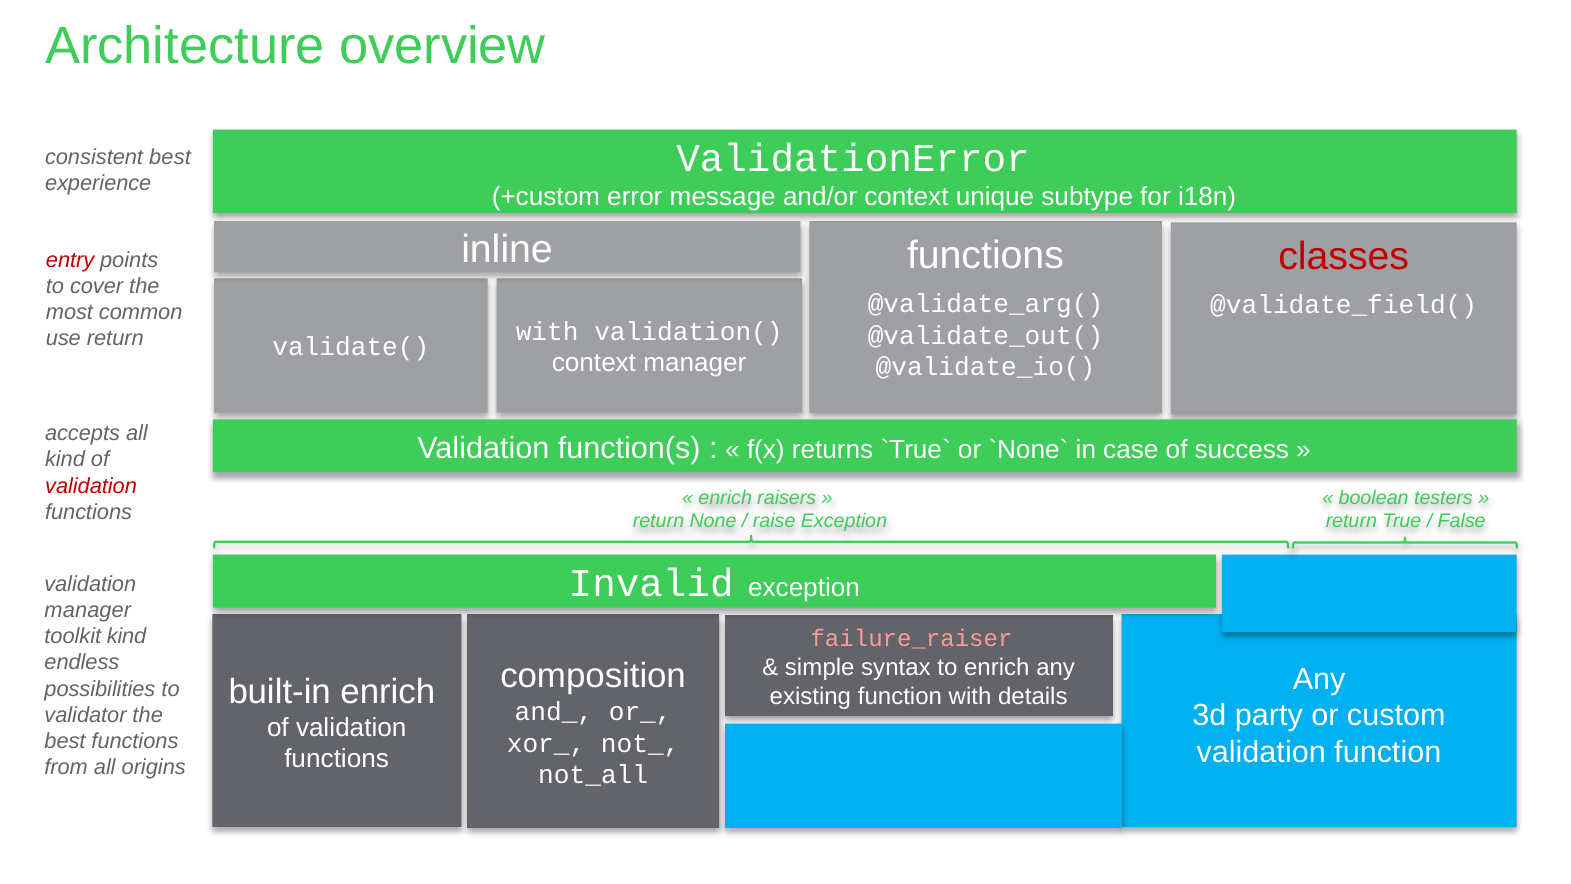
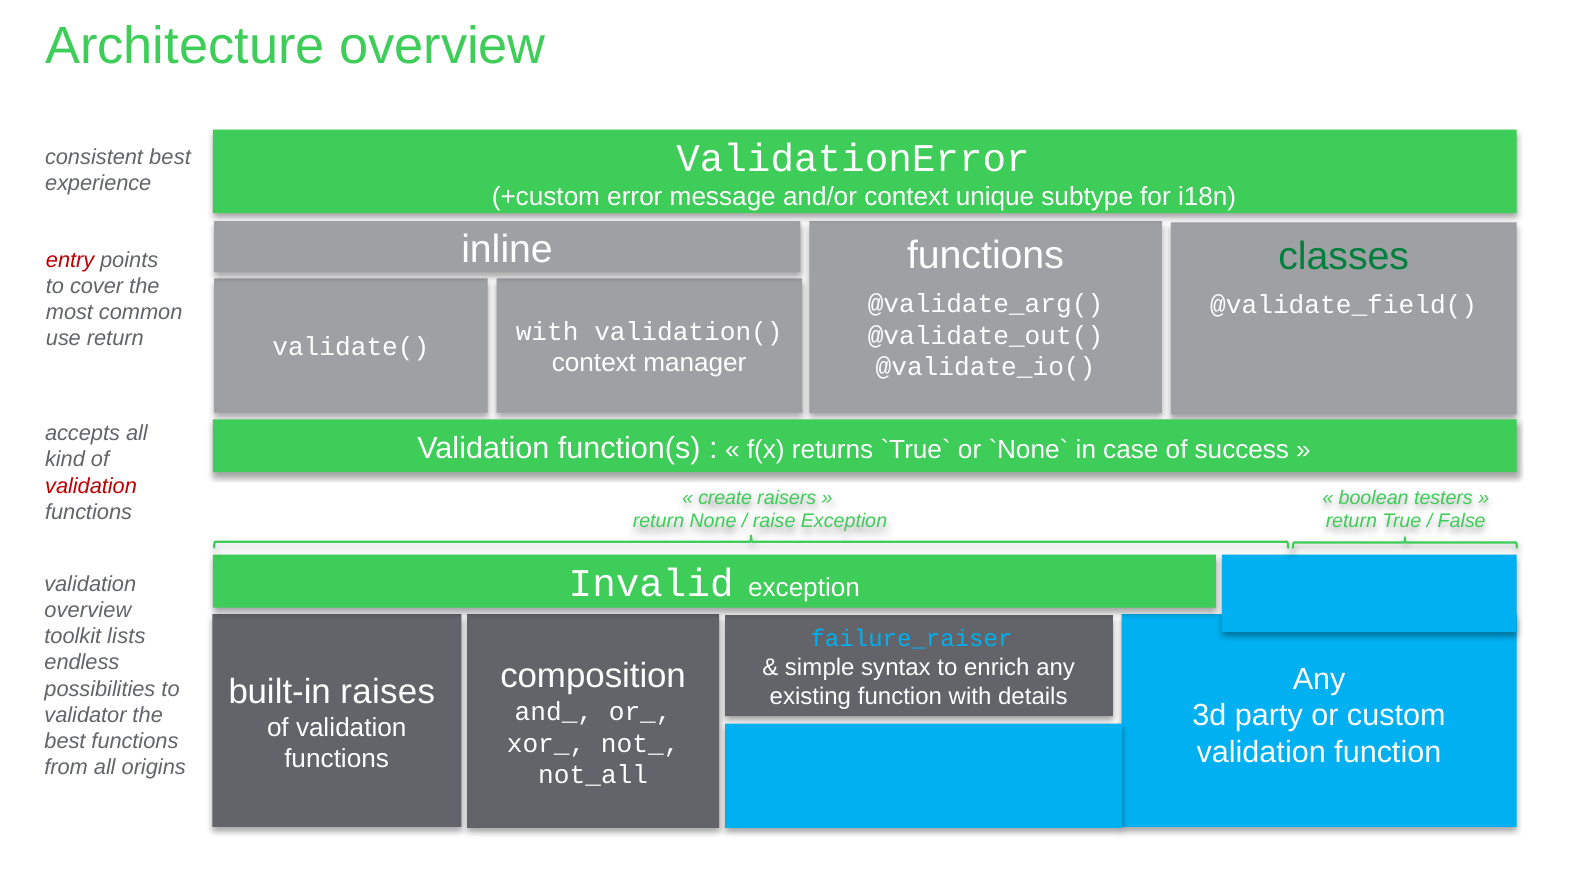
classes colour: red -> green (1344, 256)
enrich: enrich -> create (725, 498)
manager: manager -> overview (88, 610)
toolkit kind: kind -> lists (126, 636)
failure_raiser colour: pink -> light blue (912, 638)
built-in enrich: enrich -> raises (388, 691)
